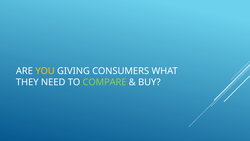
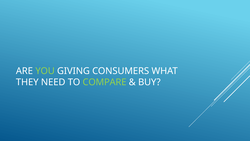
YOU colour: yellow -> light green (45, 71)
